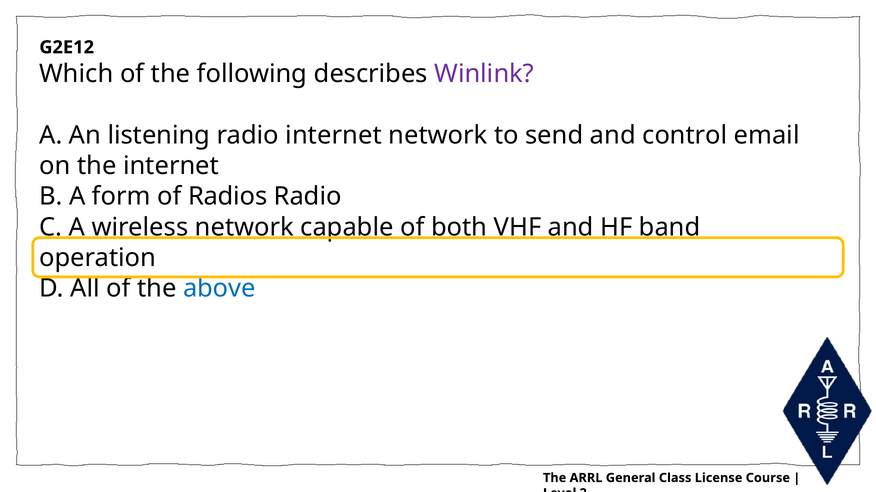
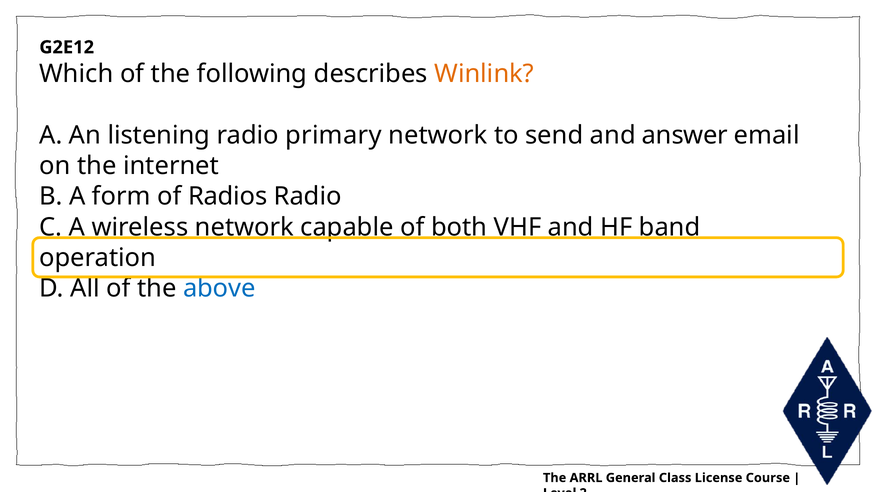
Winlink colour: purple -> orange (484, 74)
radio internet: internet -> primary (333, 135)
control: control -> answer (685, 135)
